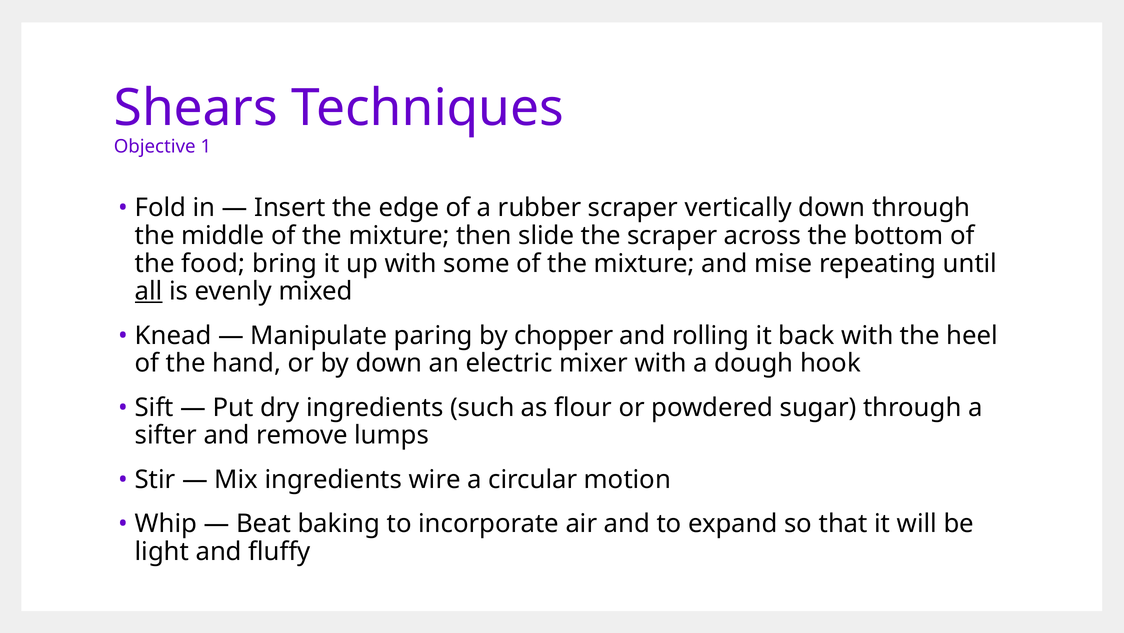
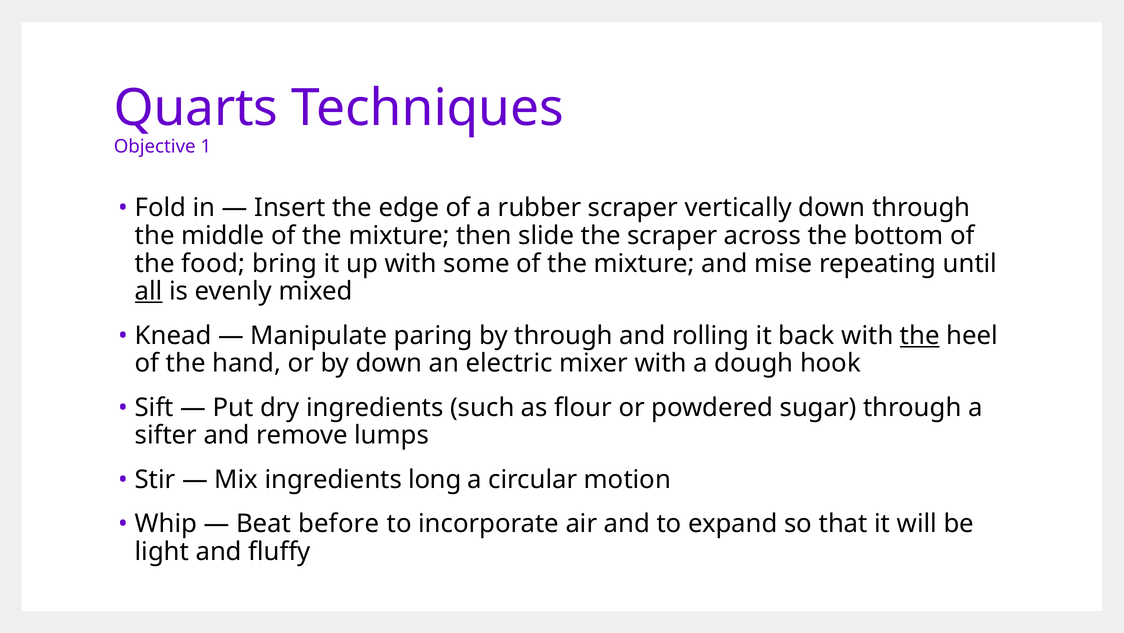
Shears: Shears -> Quarts (196, 108)
by chopper: chopper -> through (564, 335)
the underline: none -> present (920, 335)
wire: wire -> long (435, 479)
baking: baking -> before (339, 523)
